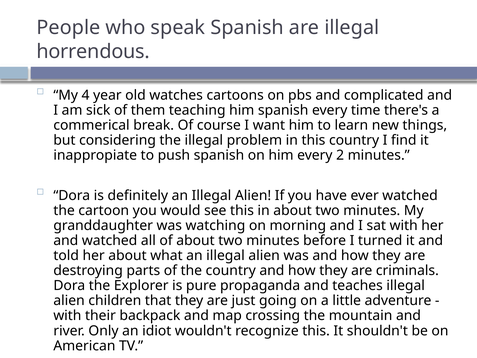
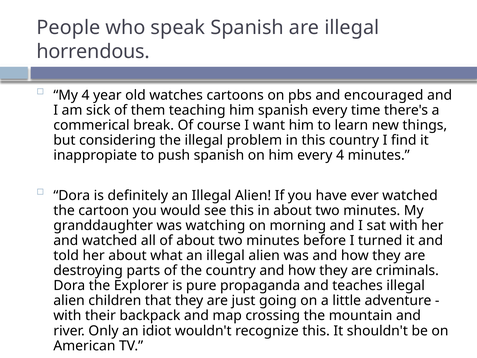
complicated: complicated -> encouraged (384, 95)
every 2: 2 -> 4 (340, 155)
